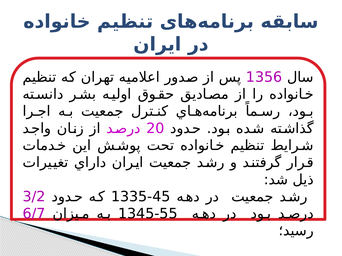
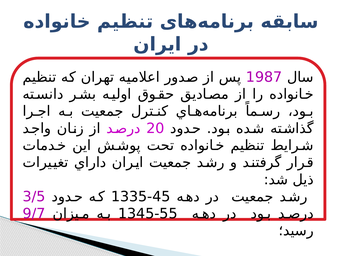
1356: 1356 -> 1987 (264, 77)
3/2: 3/2 -> 3/5 (34, 197)
6/7: 6/7 -> 9/7 (34, 214)
